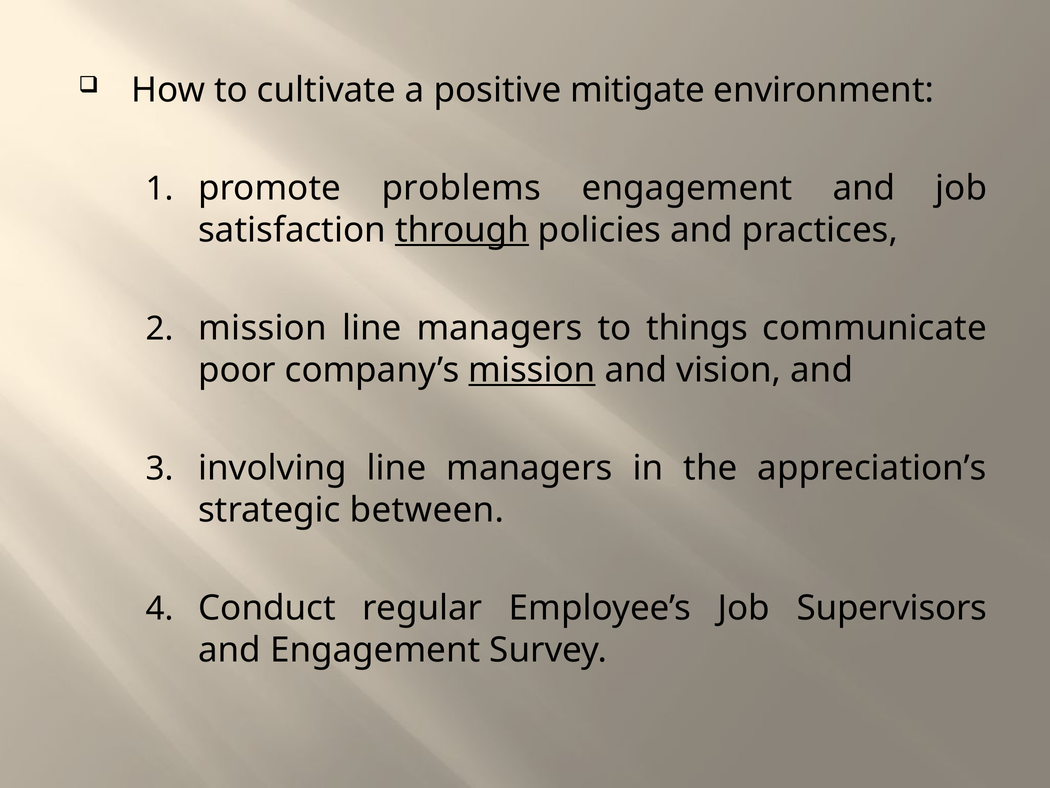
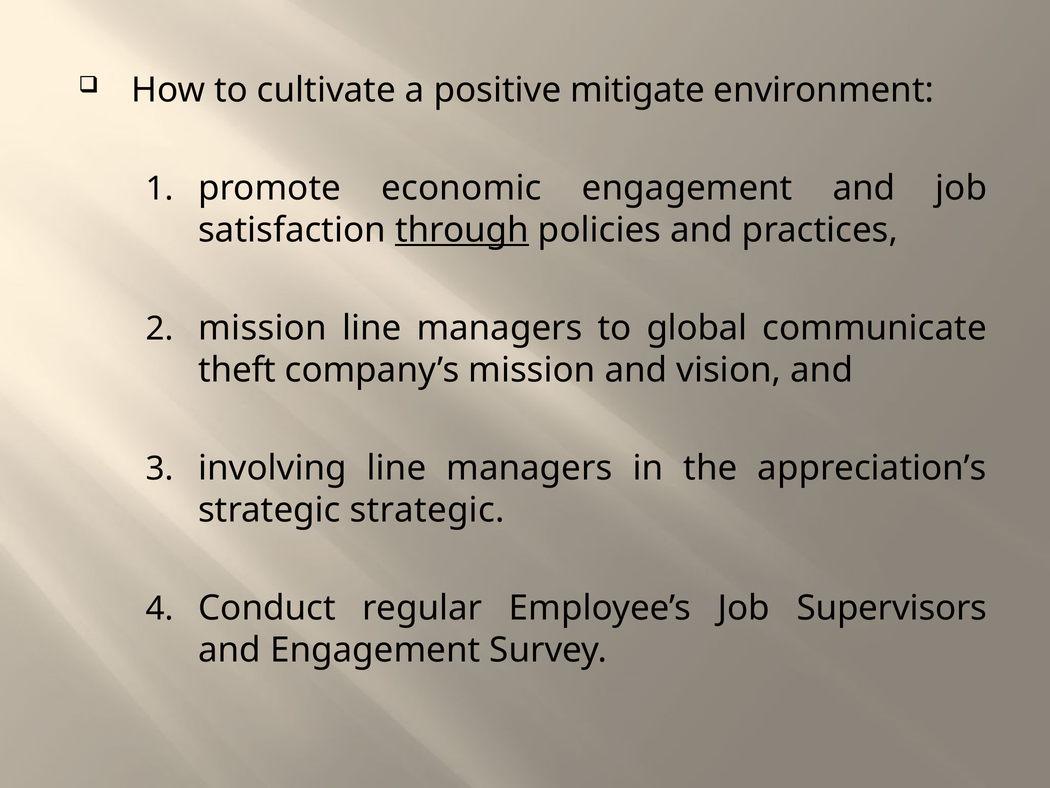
problems: problems -> economic (461, 188)
things: things -> global (697, 328)
poor: poor -> theft (237, 370)
mission underline: present -> none (532, 370)
strategic between: between -> strategic (427, 510)
